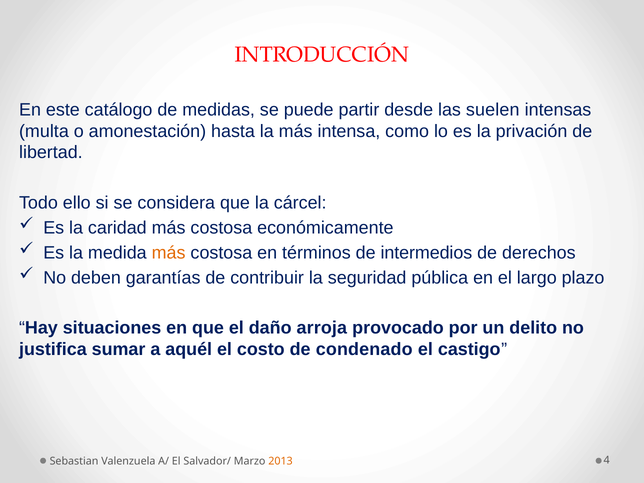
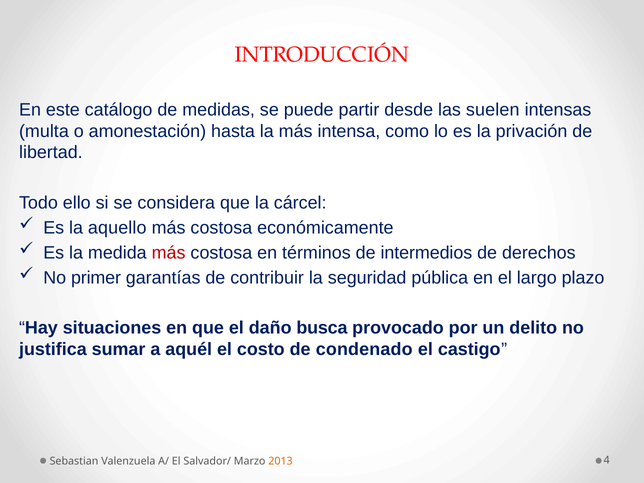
caridad: caridad -> aquello (117, 228)
más colour: orange -> red (169, 253)
deben: deben -> primer (96, 278)
arroja: arroja -> busca (322, 328)
